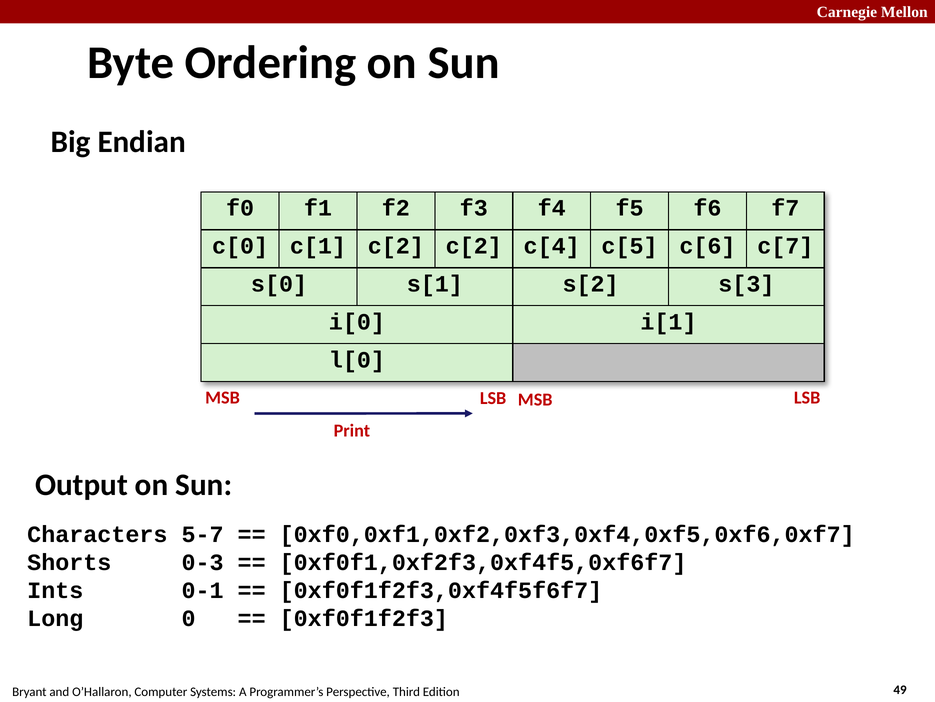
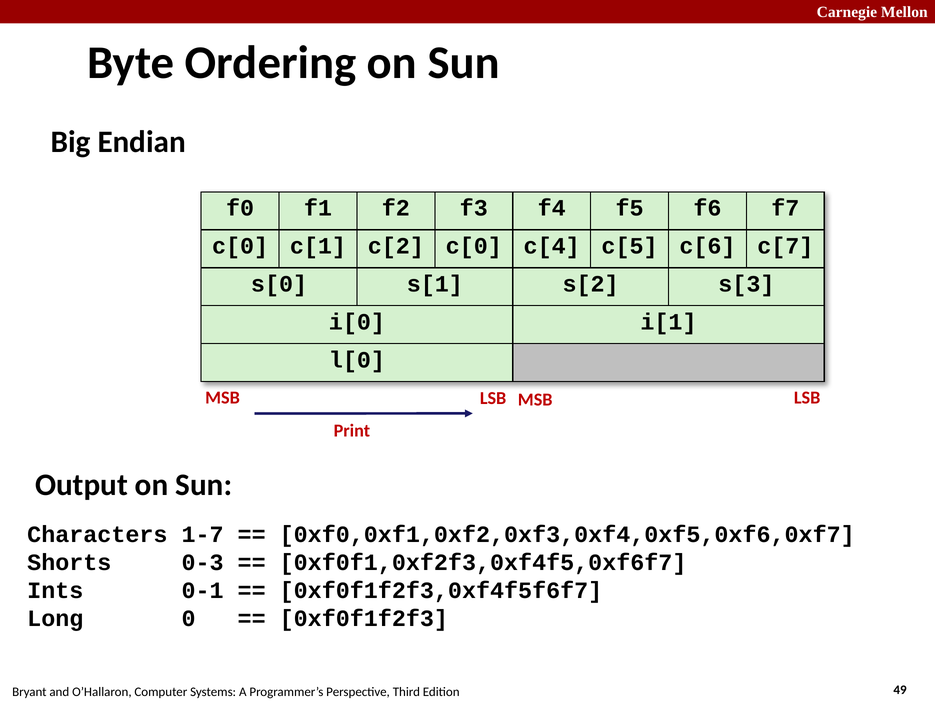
c[2 c[2: c[2 -> c[0 (474, 246)
5-7: 5-7 -> 1-7 (203, 534)
